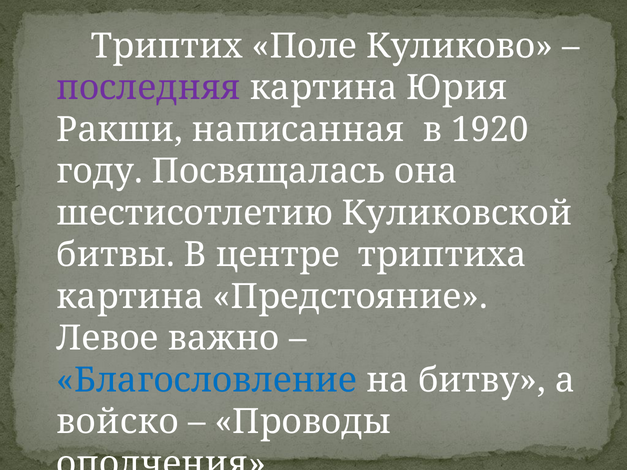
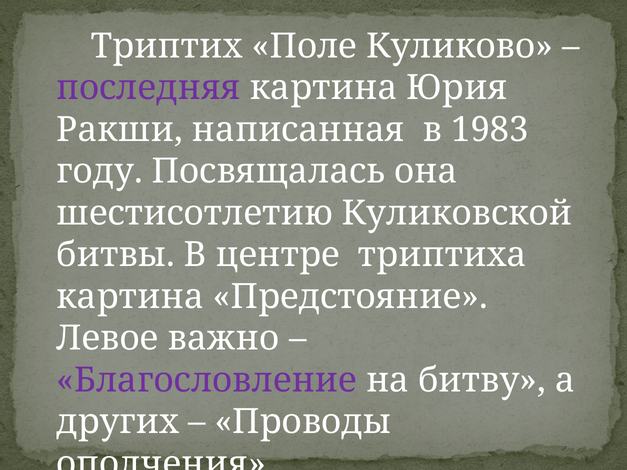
1920: 1920 -> 1983 (490, 130)
Благословление colour: blue -> purple (207, 380)
войско: войско -> других (118, 422)
